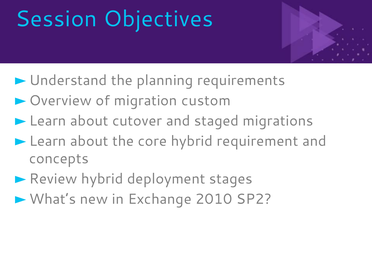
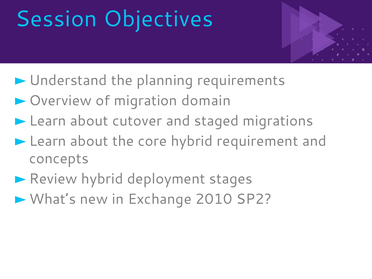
custom: custom -> domain (206, 101)
